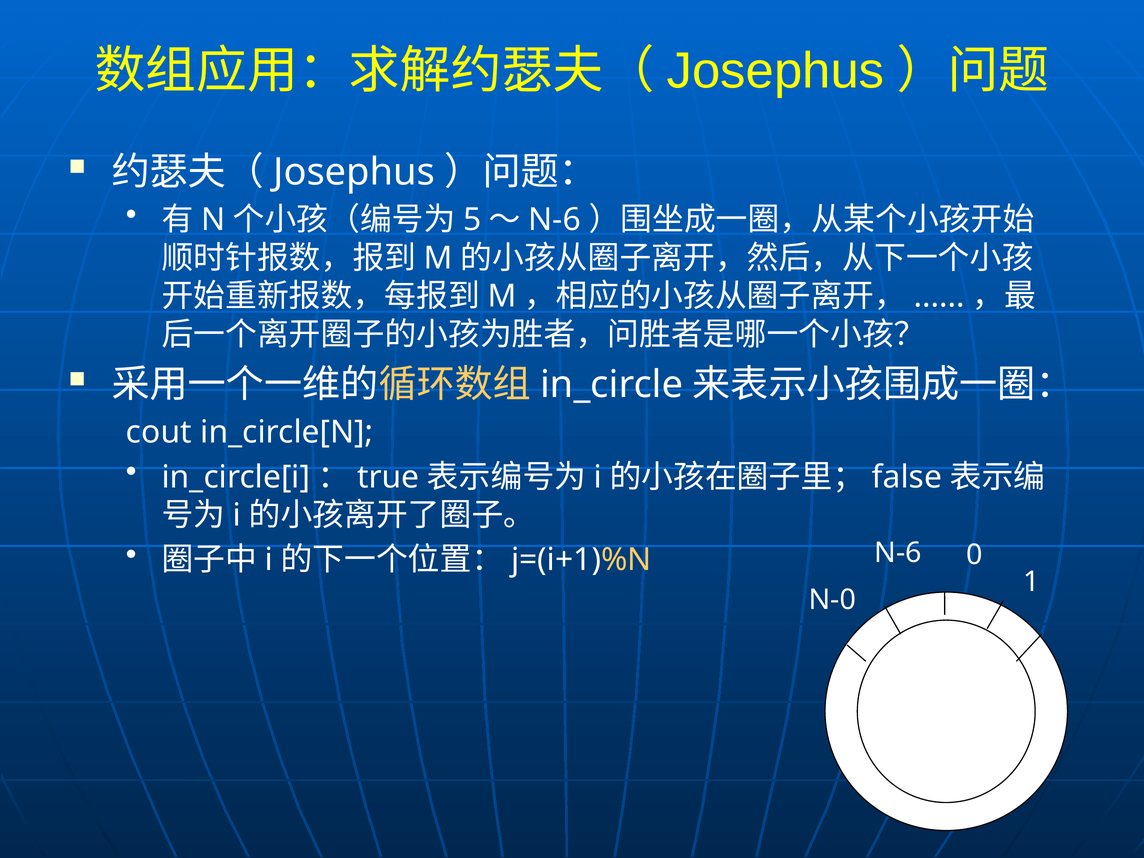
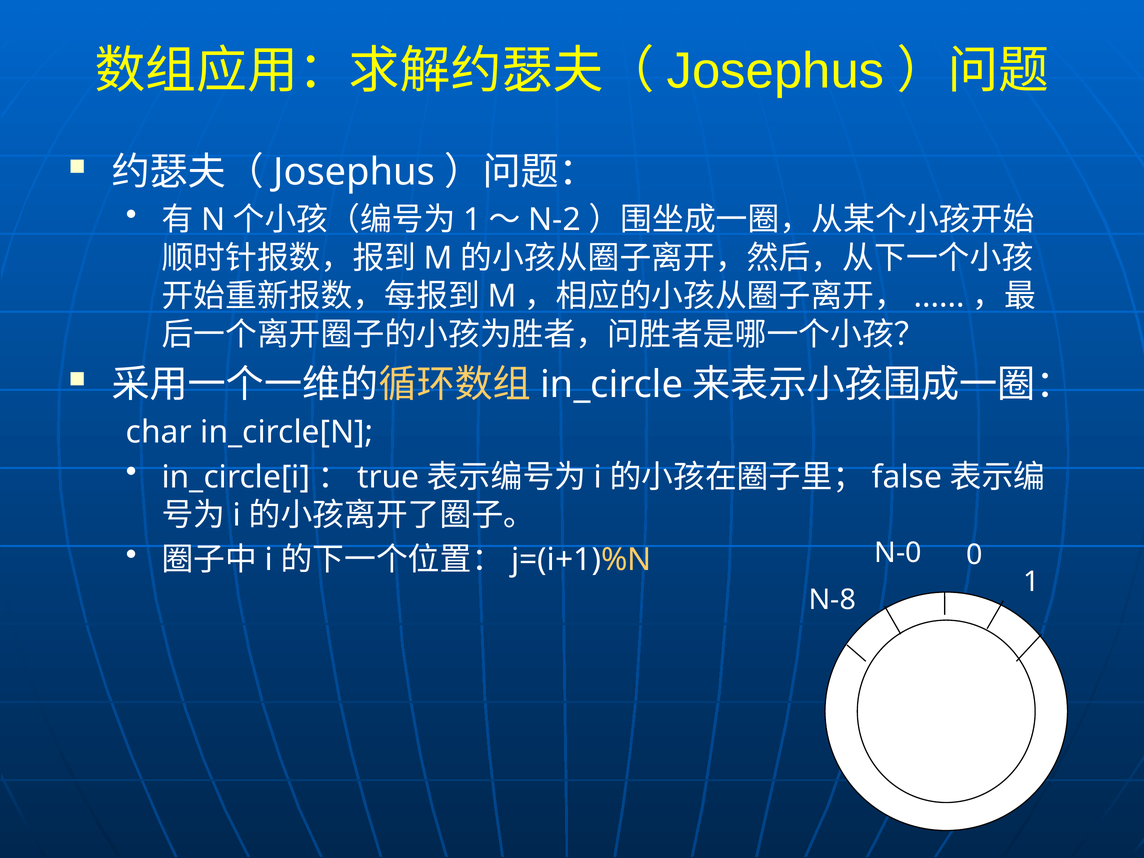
5: 5 -> 1 (472, 220)
N-6: N-6 -> N-2 (555, 220)
cout: cout -> char (159, 432)
N-6: N-6 -> N-0 (898, 553)
N-0: N-0 -> N-8 (832, 600)
